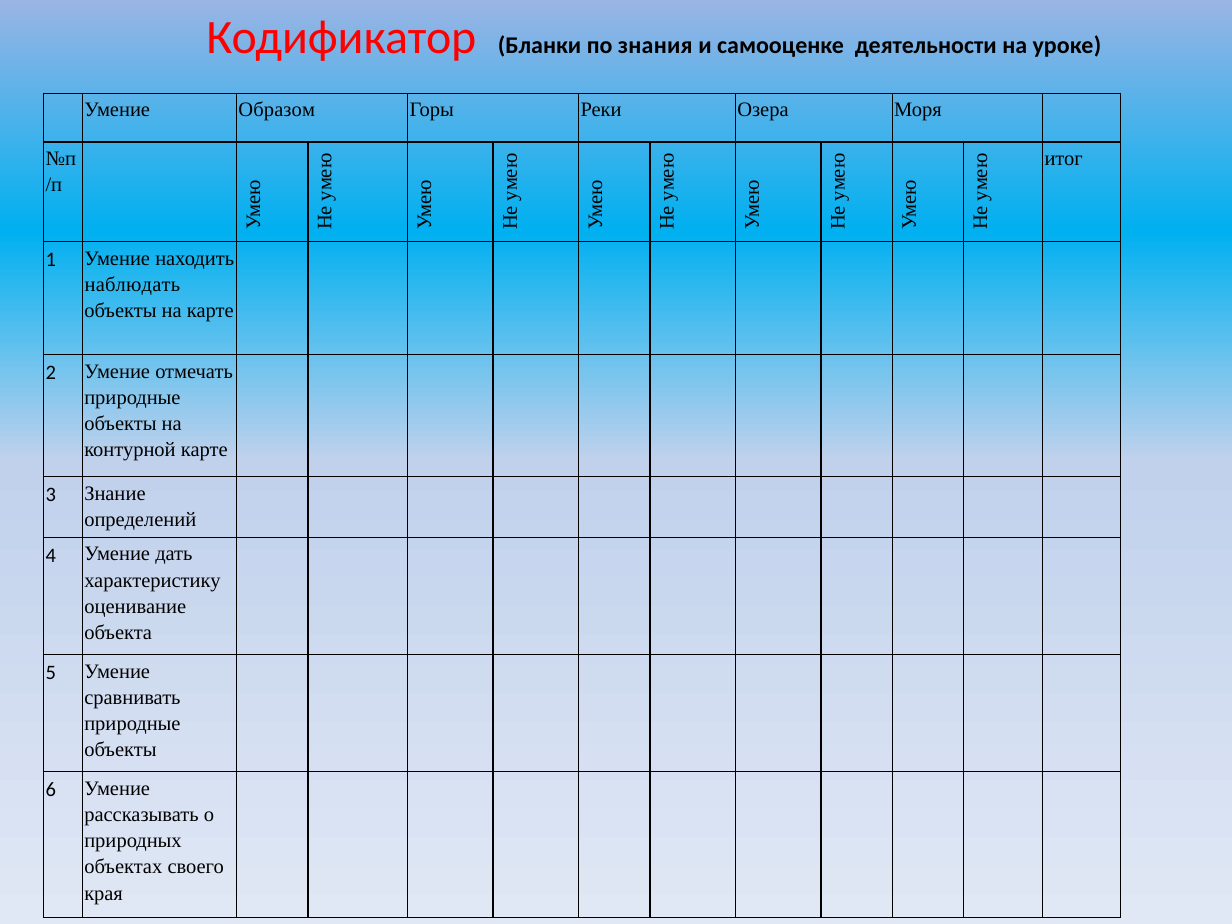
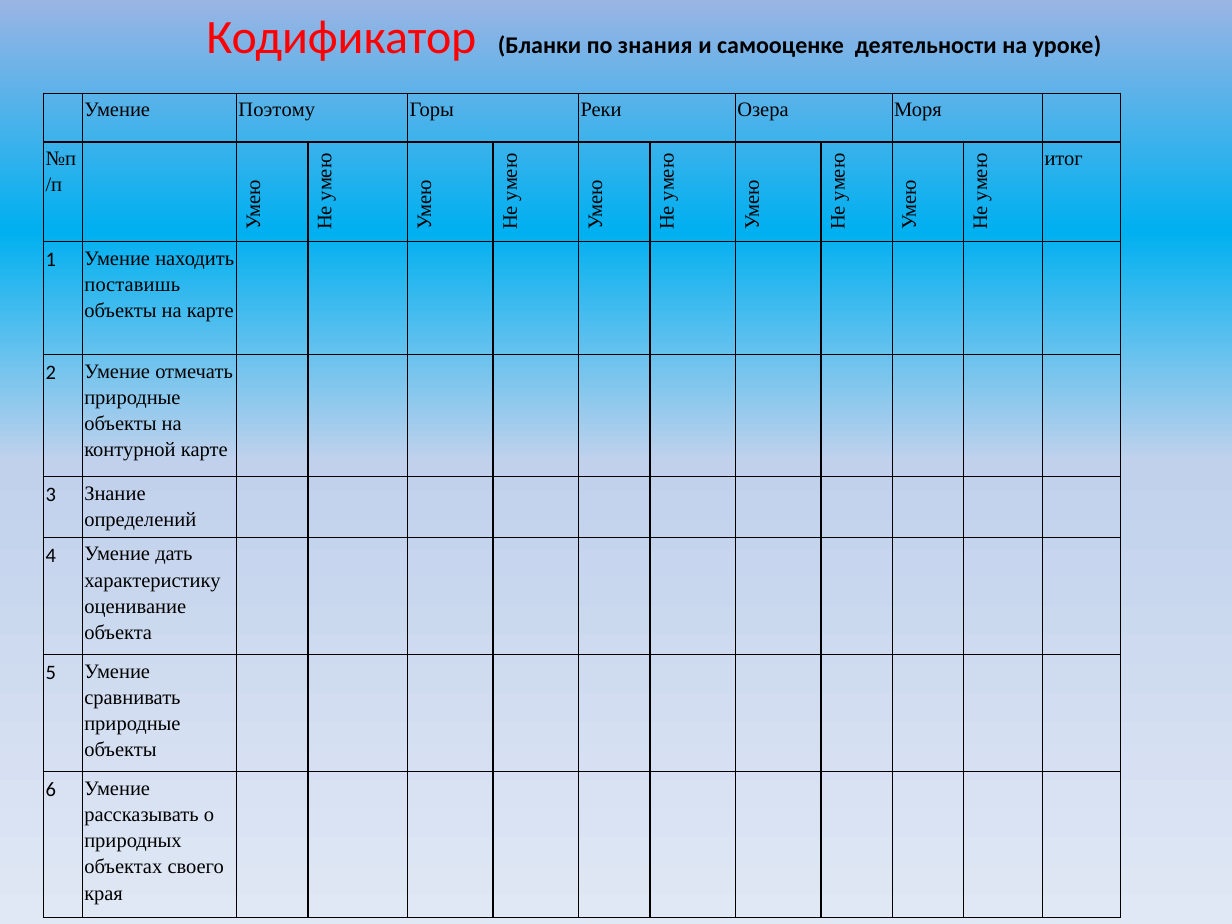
Образом: Образом -> Поэтому (277, 110)
наблюдать: наблюдать -> поставишь (132, 285)
